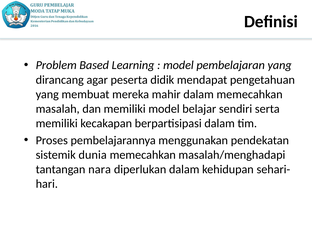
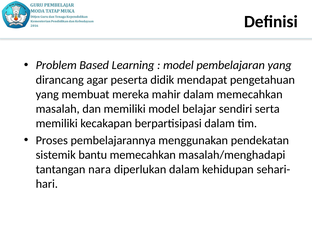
dunia: dunia -> bantu (93, 155)
